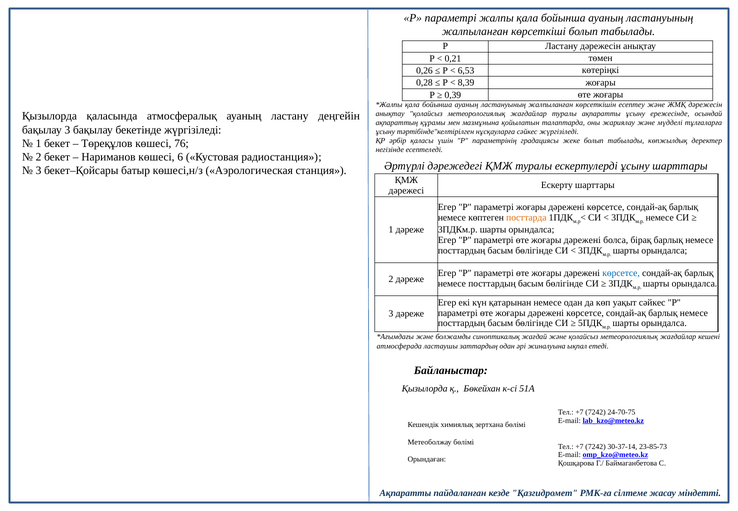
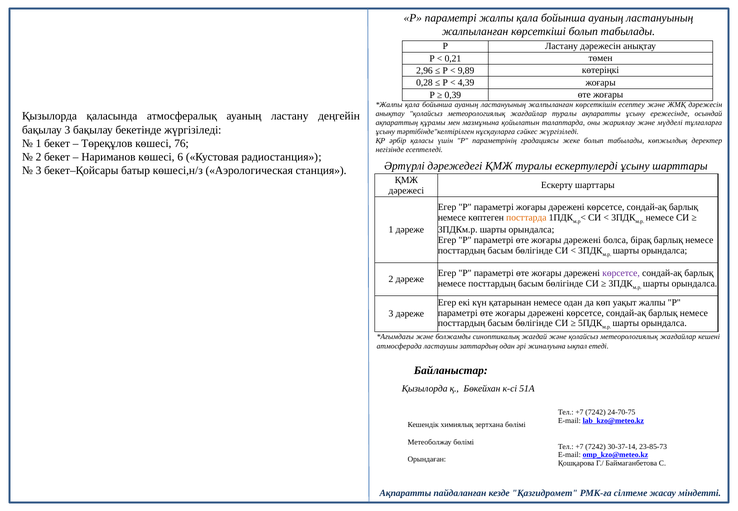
0,26: 0,26 -> 2,96 (424, 71)
6,53: 6,53 -> 9,89 (466, 71)
8,39: 8,39 -> 4,39 (466, 83)
көрсетсе colour: blue -> purple (621, 273)
уақыт сәйкес: сәйкес -> жалпы (652, 302)
